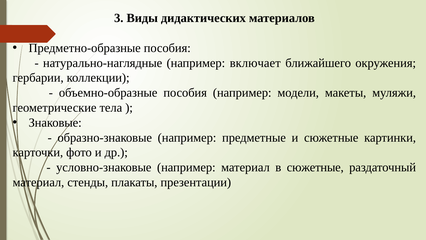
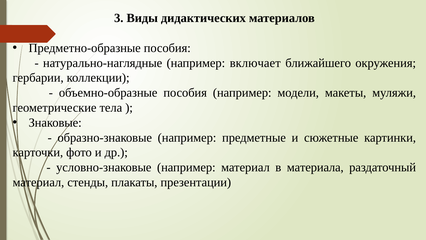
в сюжетные: сюжетные -> материала (315, 167)
